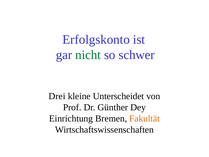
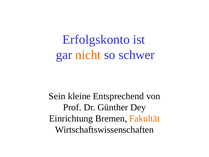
nicht colour: green -> orange (88, 55)
Drei: Drei -> Sein (57, 96)
Unterscheidet: Unterscheidet -> Entsprechend (118, 96)
